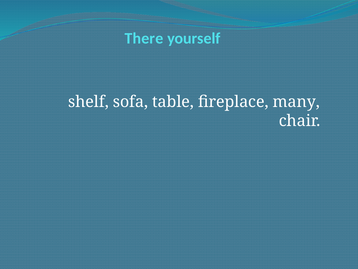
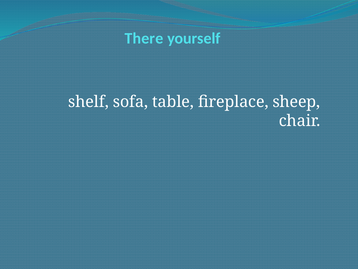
many: many -> sheep (296, 102)
